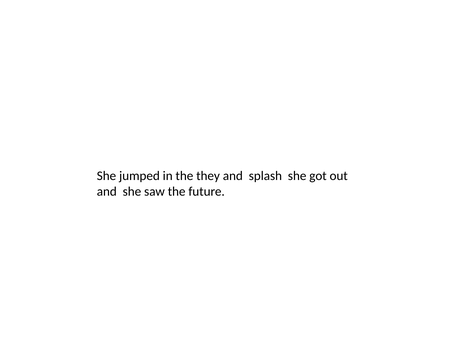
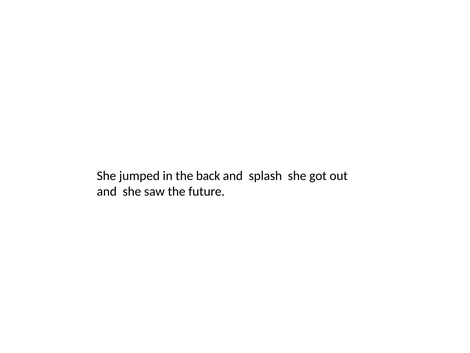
they: they -> back (208, 176)
